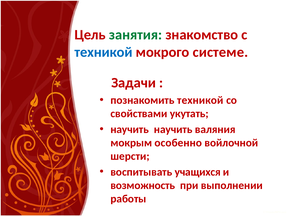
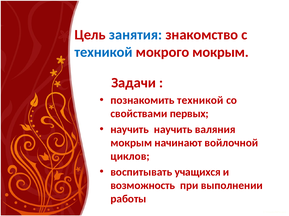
занятия colour: green -> blue (136, 35)
мокрого системе: системе -> мокрым (221, 52)
укутать: укутать -> первых (189, 114)
особенно: особенно -> начинают (178, 143)
шерсти: шерсти -> циклов (130, 157)
